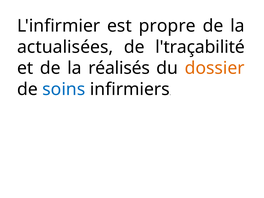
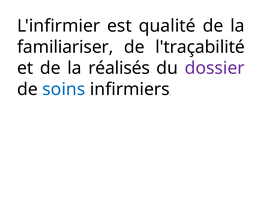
propre: propre -> qualité (167, 26)
actualisées: actualisées -> familiariser (65, 47)
dossier colour: orange -> purple (215, 68)
